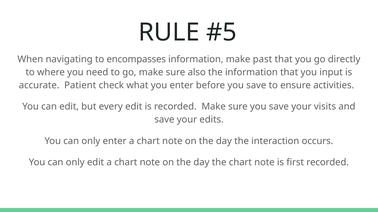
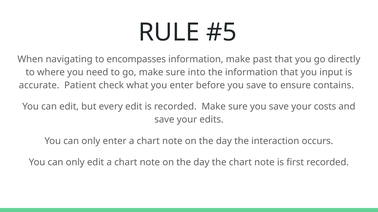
also: also -> into (197, 72)
activities: activities -> contains (334, 86)
visits: visits -> costs (325, 107)
